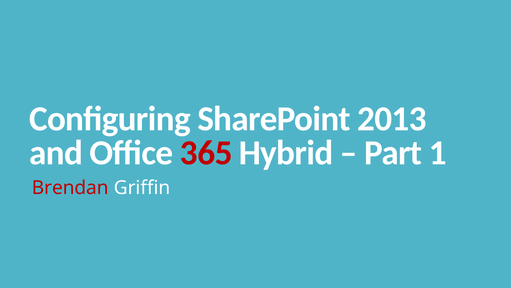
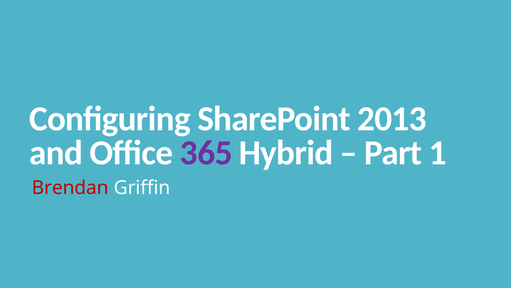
365 colour: red -> purple (206, 153)
